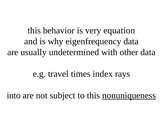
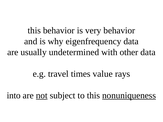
very equation: equation -> behavior (119, 31)
index: index -> value (103, 74)
not underline: none -> present (42, 96)
